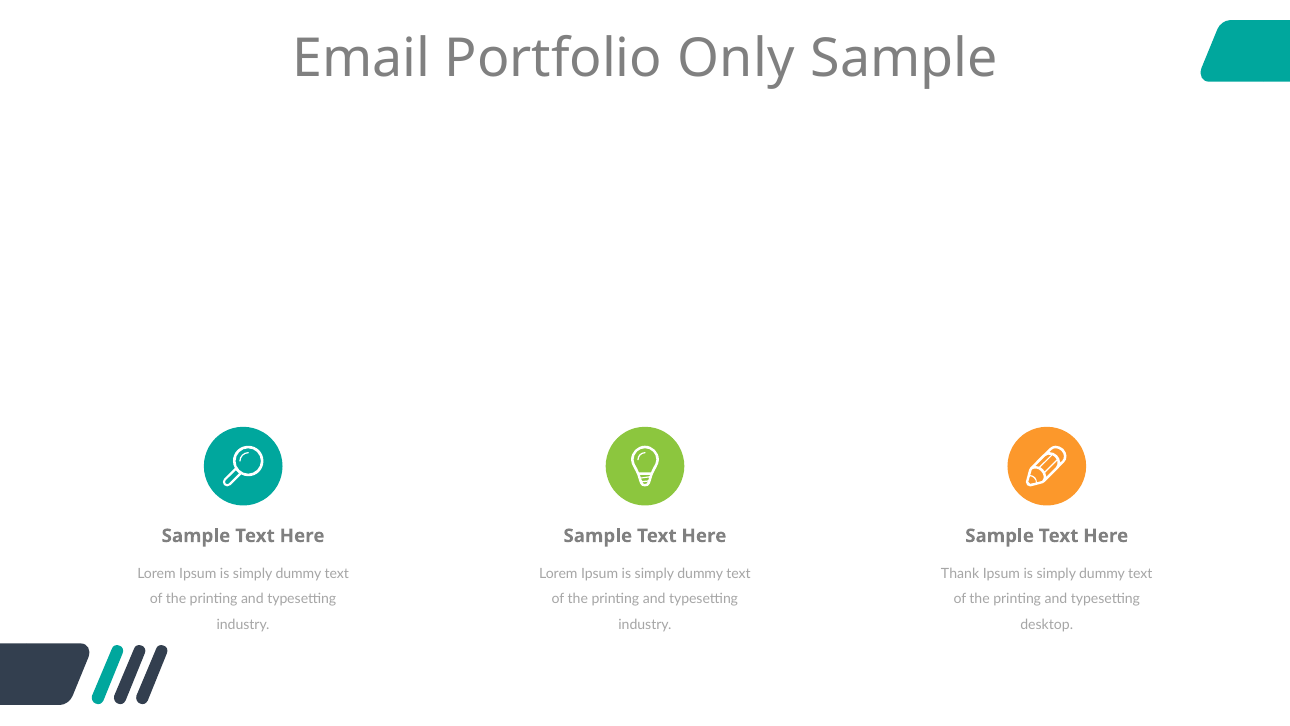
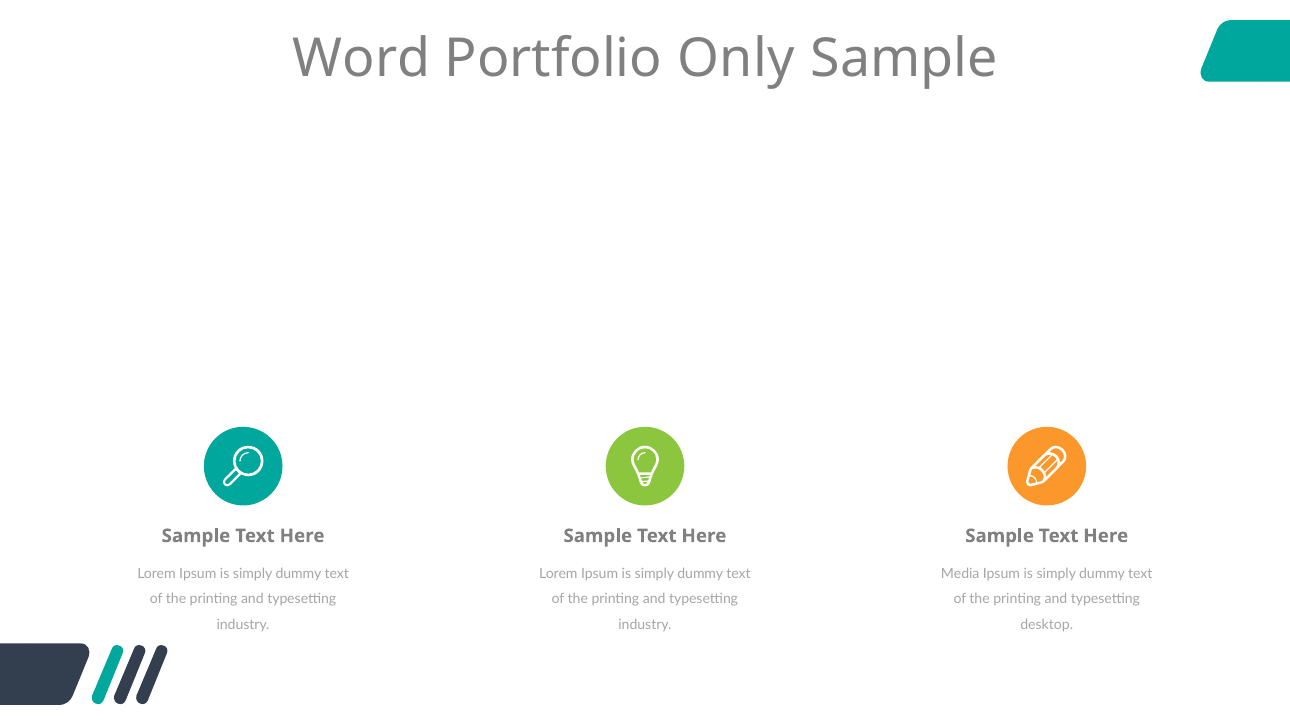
Email: Email -> Word (361, 59)
Thank: Thank -> Media (960, 573)
